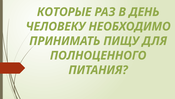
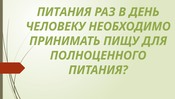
КОТОРЫЕ: КОТОРЫЕ -> ПИТАНИЯ (64, 12)
